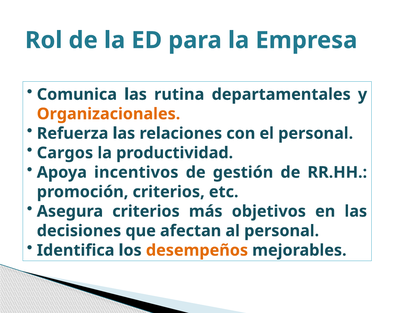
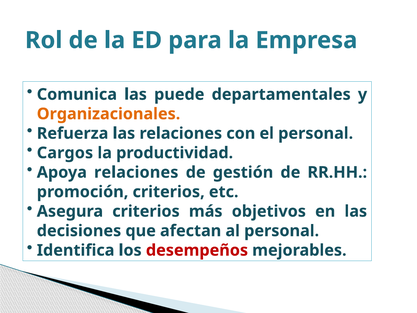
rutina: rutina -> puede (179, 94)
Apoya incentivos: incentivos -> relaciones (136, 172)
desempeños colour: orange -> red (197, 250)
